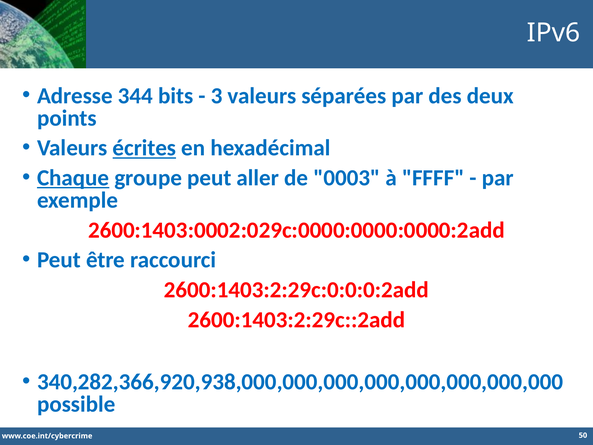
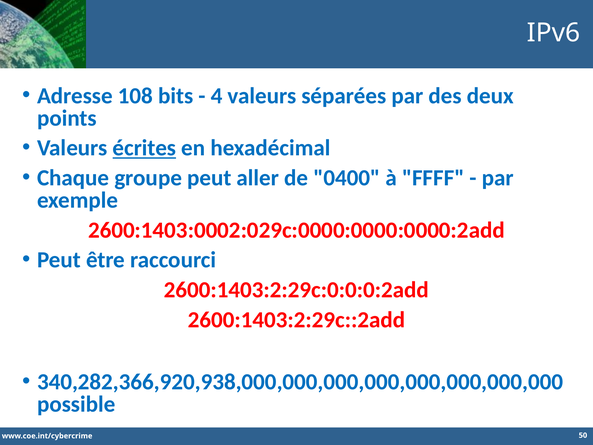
344: 344 -> 108 (135, 96)
3: 3 -> 4 (217, 96)
Chaque underline: present -> none (73, 178)
0003: 0003 -> 0400 (347, 178)
